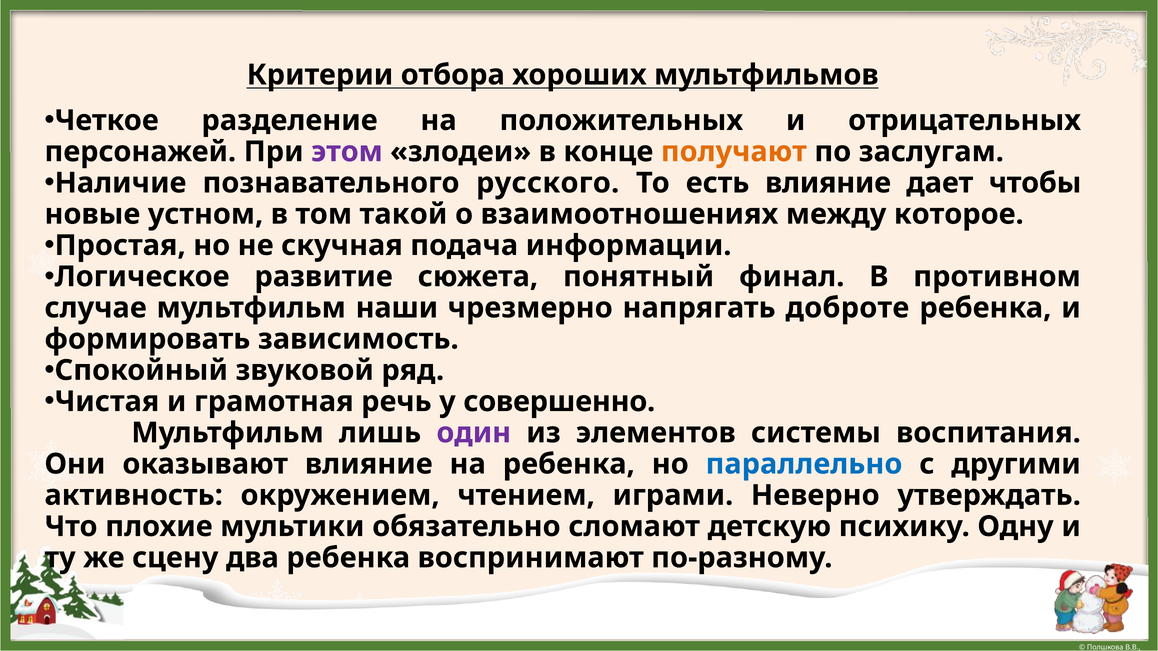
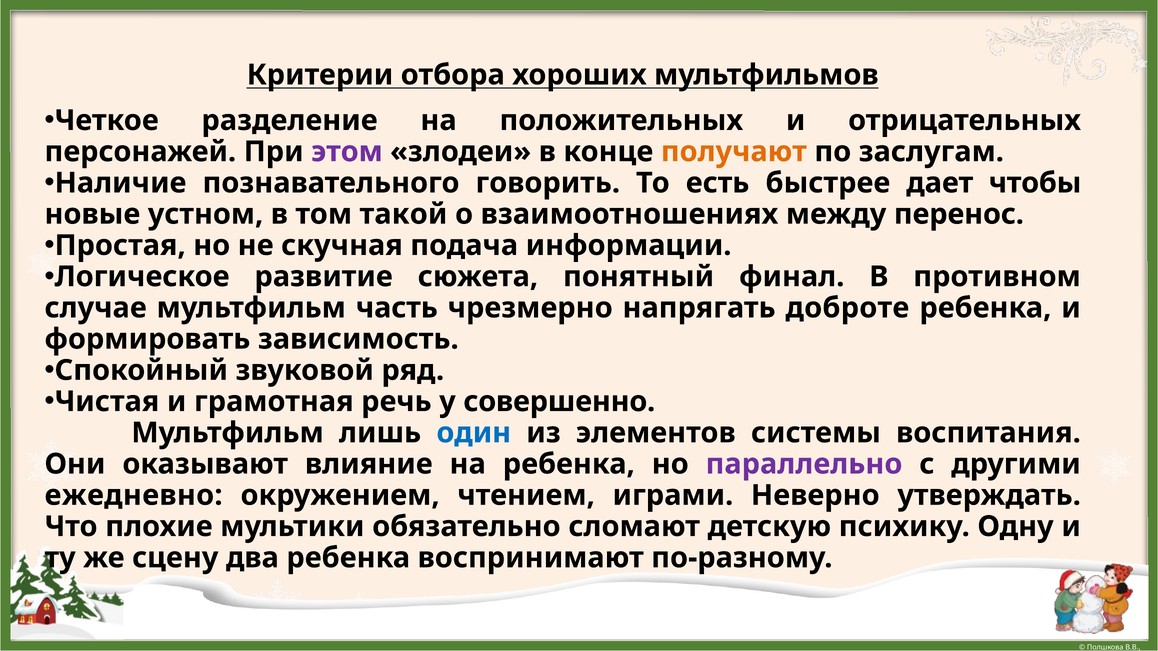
русского: русского -> говорить (548, 183)
есть влияние: влияние -> быстрее (828, 183)
которое: которое -> перенос (959, 214)
наши: наши -> часть (397, 308)
один colour: purple -> blue (474, 433)
параллельно colour: blue -> purple (804, 464)
активность: активность -> ежедневно (134, 496)
